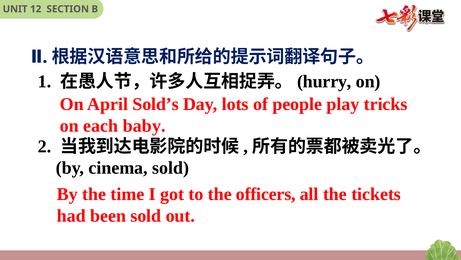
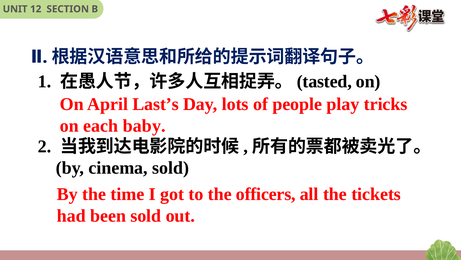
hurry: hurry -> tasted (324, 81)
Sold’s: Sold’s -> Last’s (156, 104)
